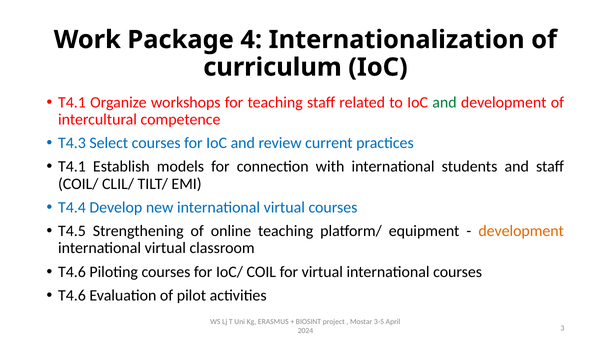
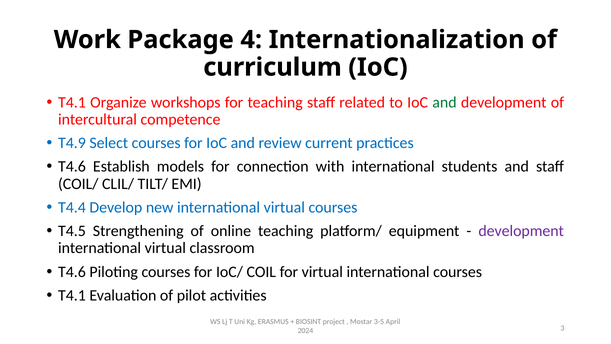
T4.3: T4.3 -> T4.9 (72, 143)
T4.1: T4.1 -> T4.6 (72, 167)
development colour: orange -> purple (521, 231)
T4.6: T4.6 -> T4.1 (72, 295)
